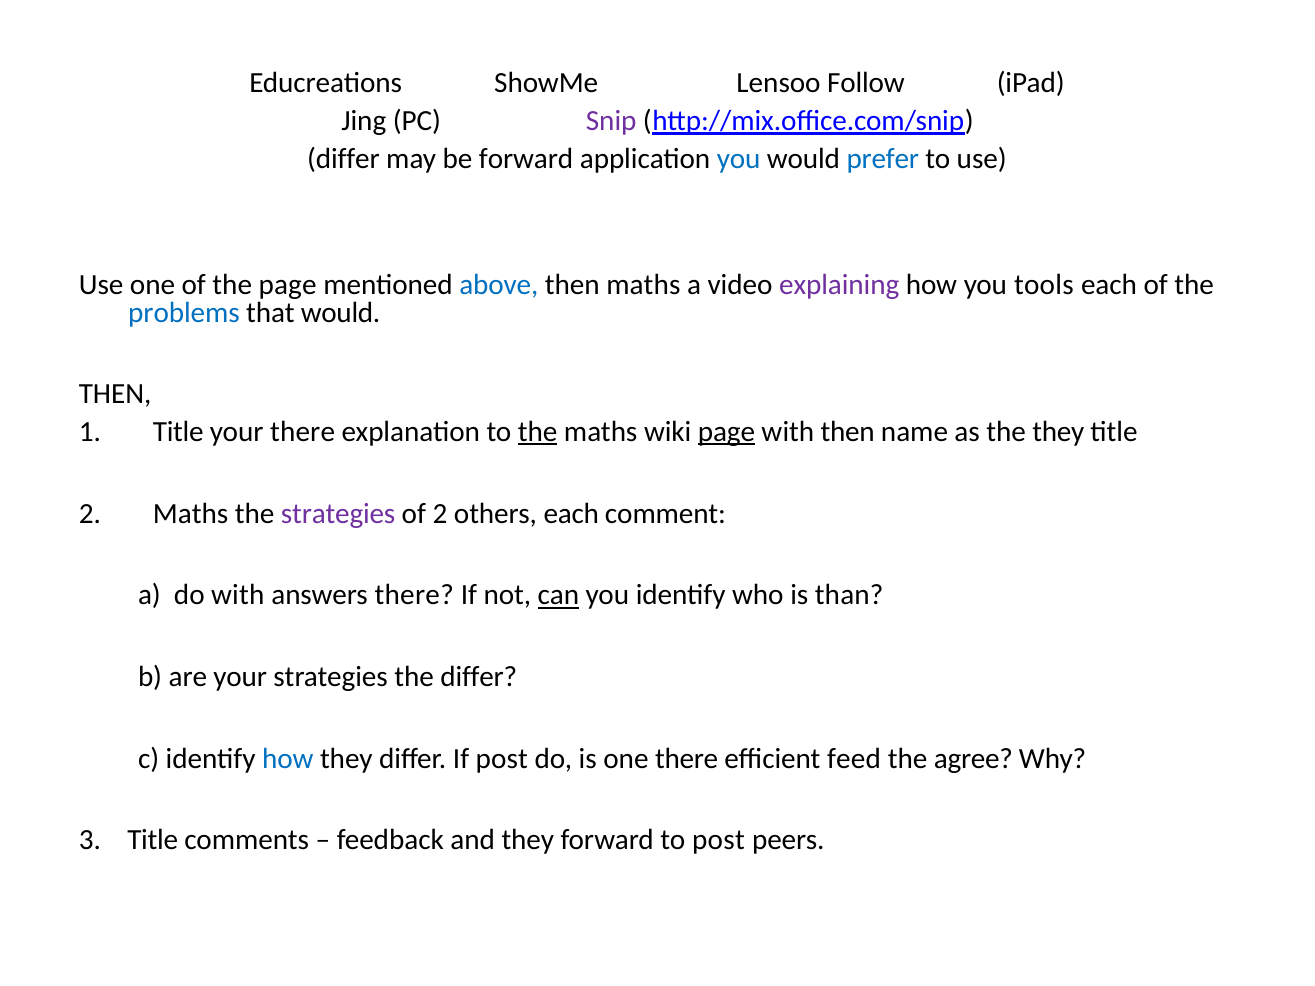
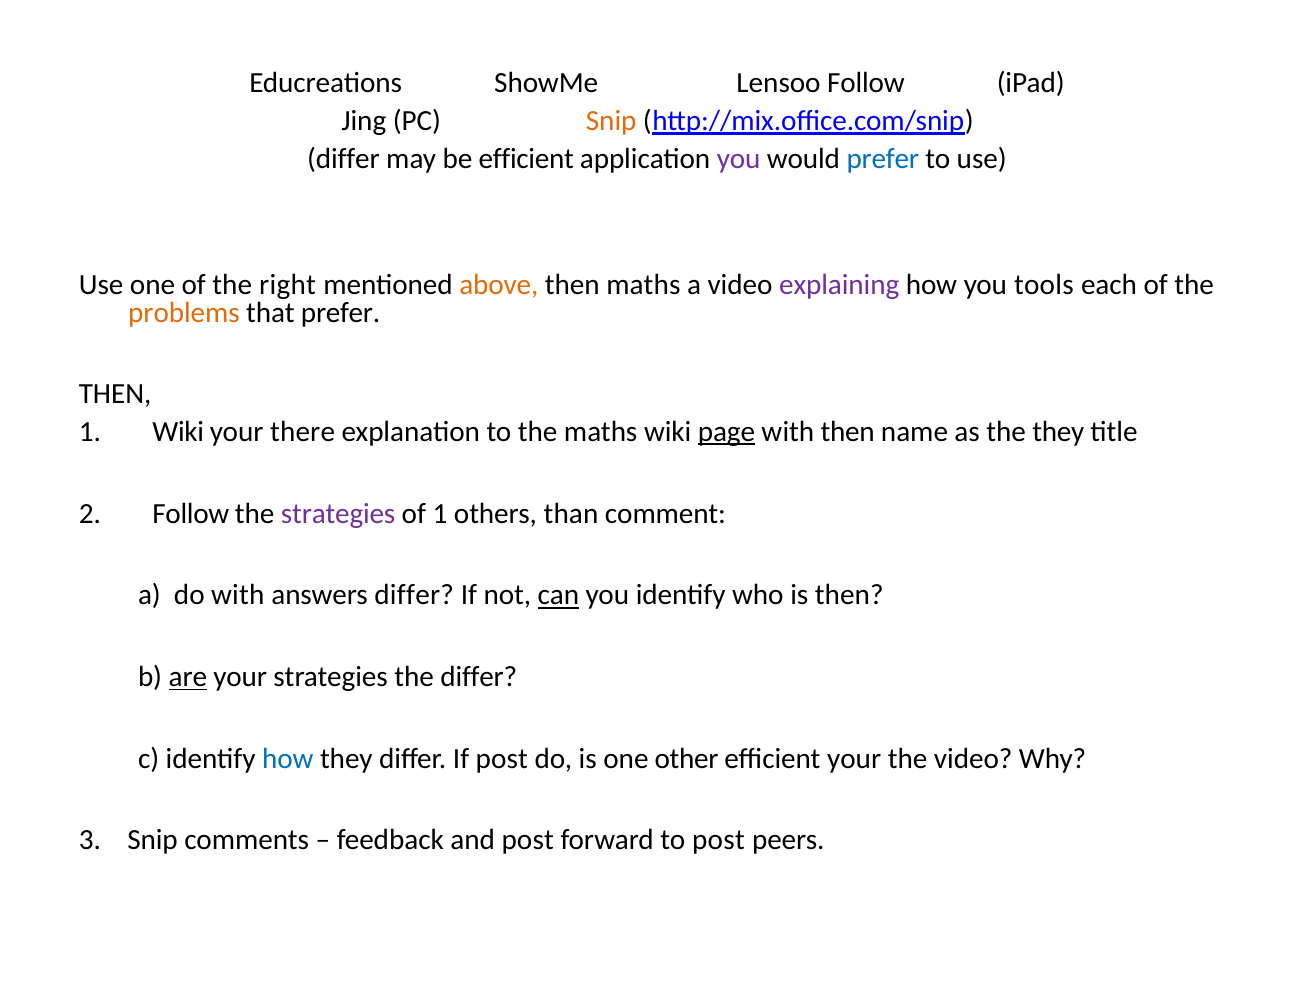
Snip colour: purple -> orange (611, 121)
be forward: forward -> efficient (526, 158)
you colour: blue -> purple (739, 158)
the page: page -> right (288, 285)
above colour: blue -> orange (499, 285)
problems colour: blue -> orange (184, 313)
that would: would -> prefer (341, 313)
Title: Title -> Wiki (178, 432)
the underline: present -> none (538, 432)
Maths: Maths -> Follow (191, 514)
of 2: 2 -> 1 (440, 514)
others each: each -> than (571, 514)
answers there: there -> differ (414, 595)
is than: than -> then (849, 595)
are underline: none -> present (188, 677)
one there: there -> other (687, 759)
efficient feed: feed -> your (854, 759)
the agree: agree -> video (973, 759)
3 Title: Title -> Snip (153, 841)
and they: they -> post (528, 841)
